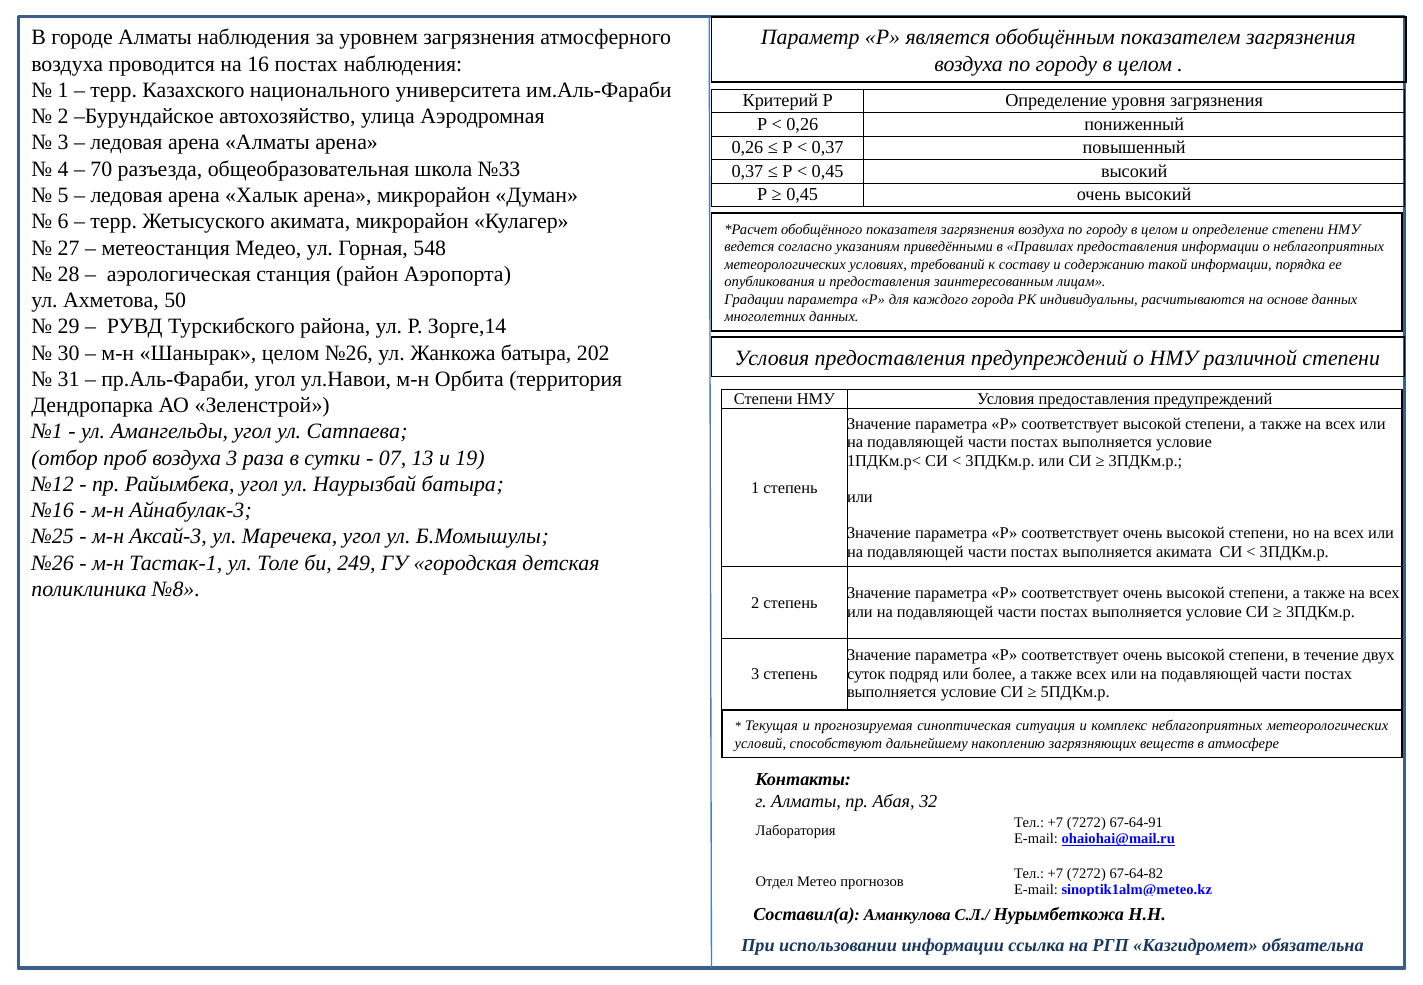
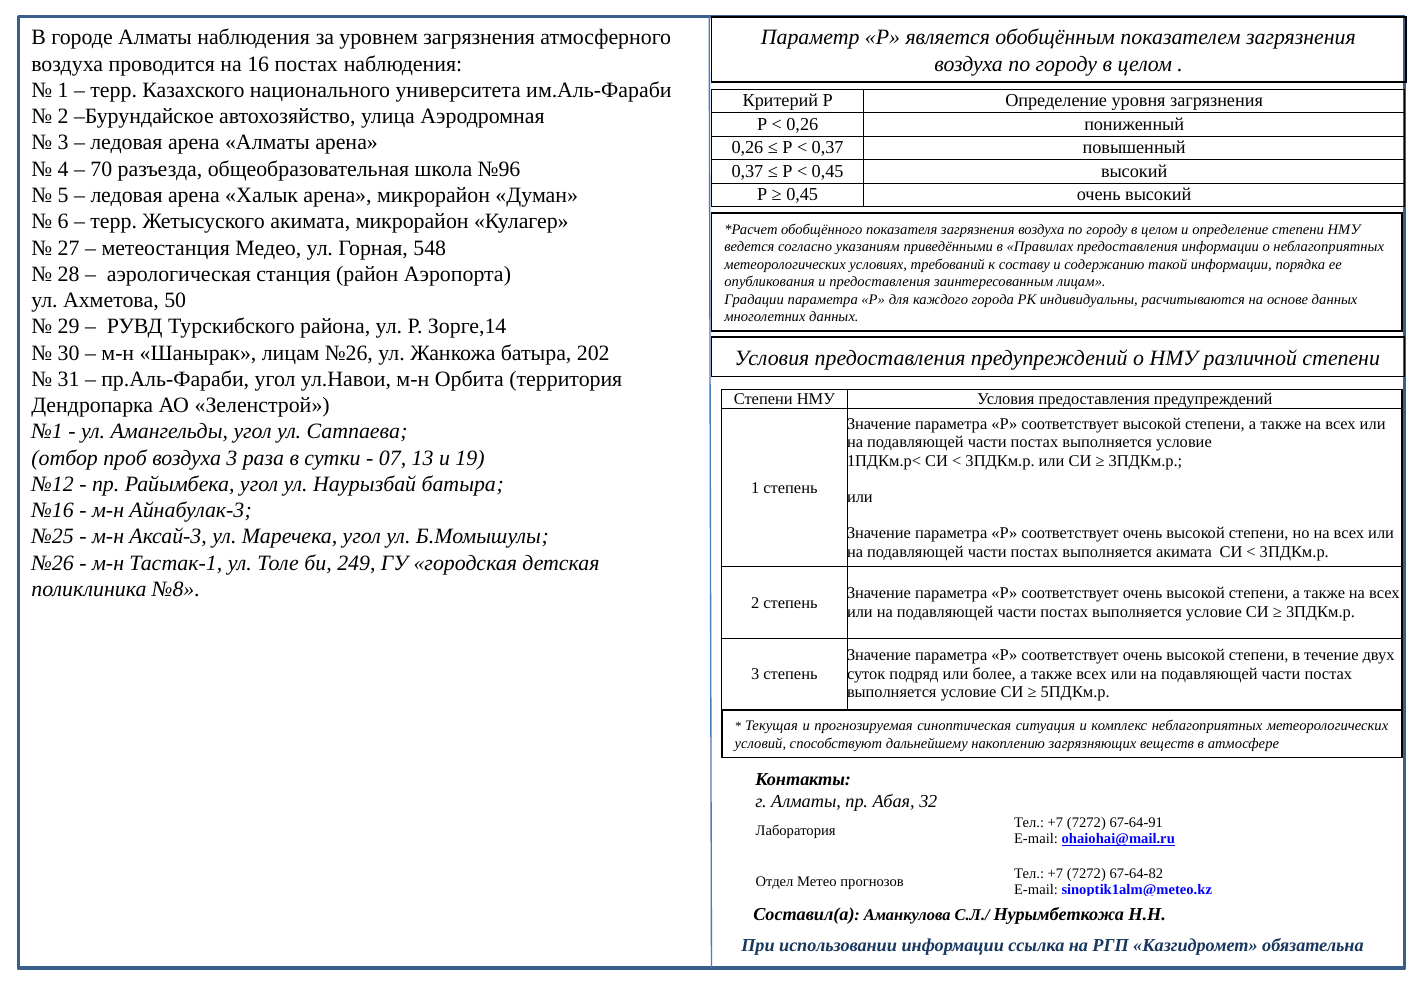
№33: №33 -> №96 (499, 169)
Шанырак целом: целом -> лицам (291, 353)
